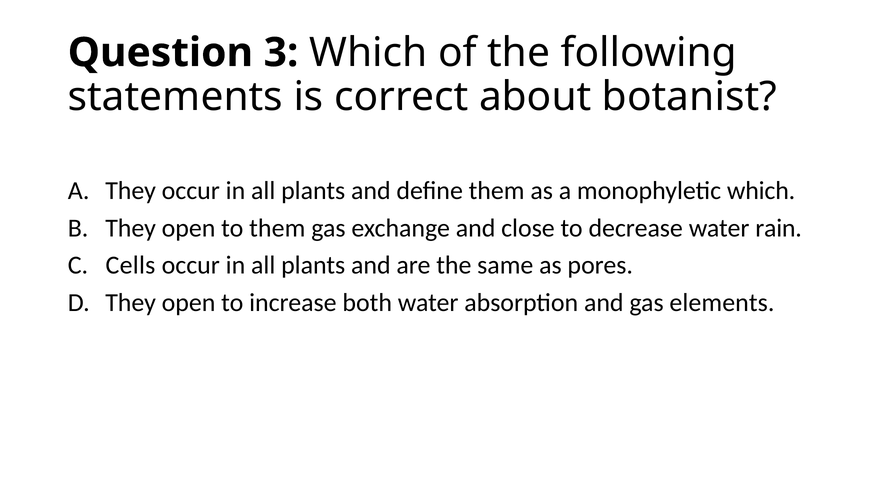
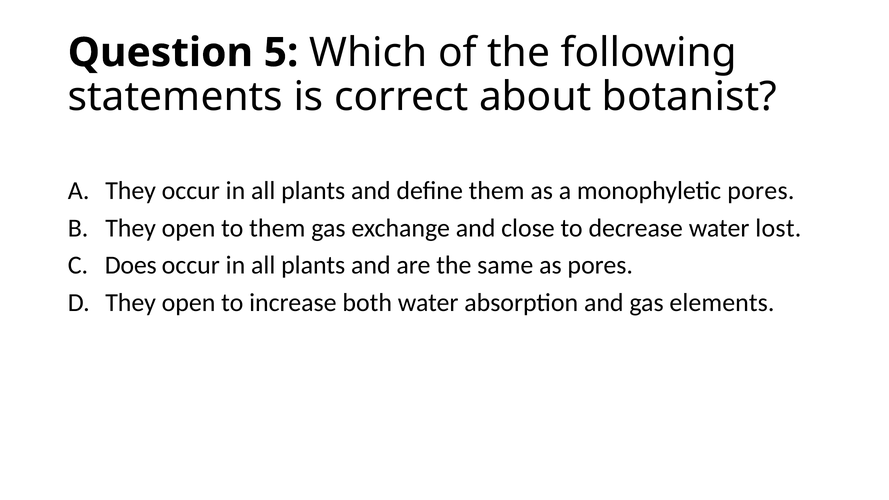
3: 3 -> 5 (281, 53)
monophyletic which: which -> pores (761, 191)
rain: rain -> lost (778, 228)
Cells: Cells -> Does (131, 265)
